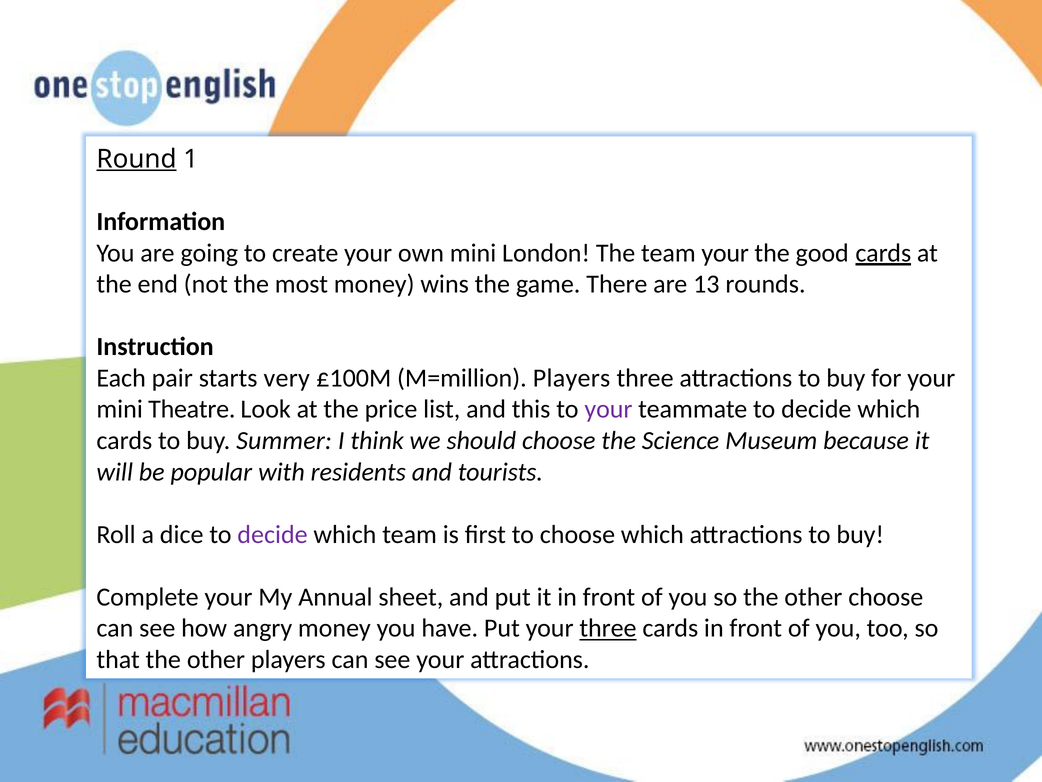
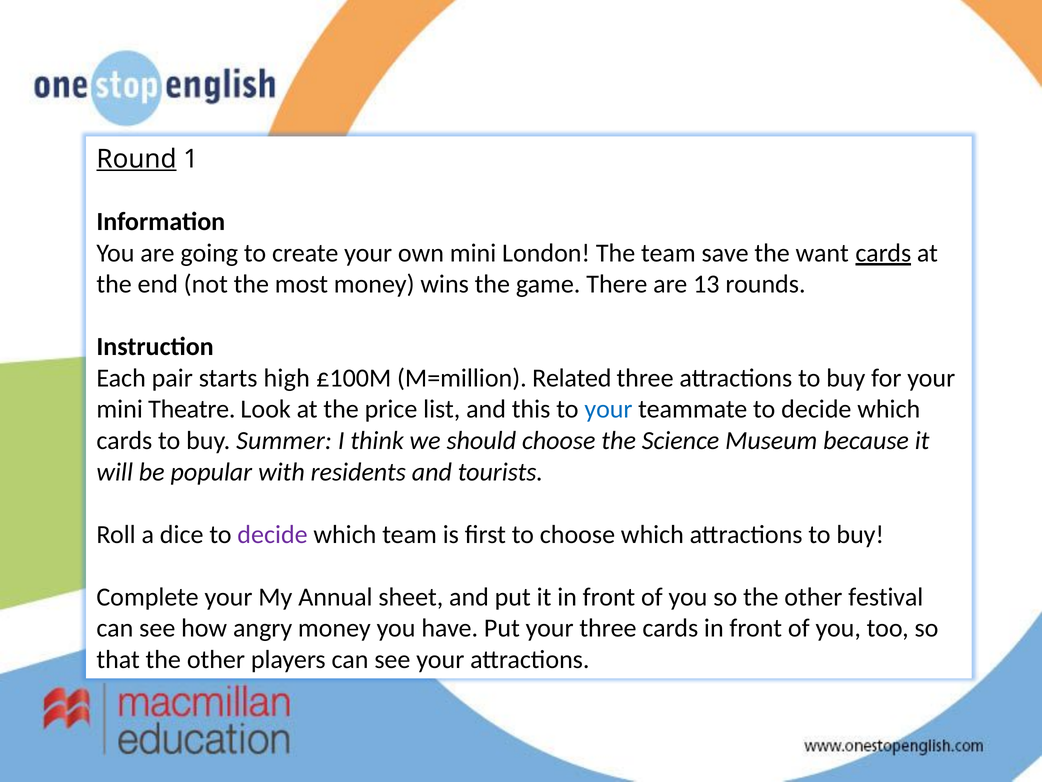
team your: your -> save (725, 253)
good: good -> want (822, 253)
very: very -> high (287, 378)
M=million Players: Players -> Related (572, 378)
your colour: purple -> blue (608, 409)
other choose: choose -> festival (886, 597)
three underline: present -> none (608, 628)
